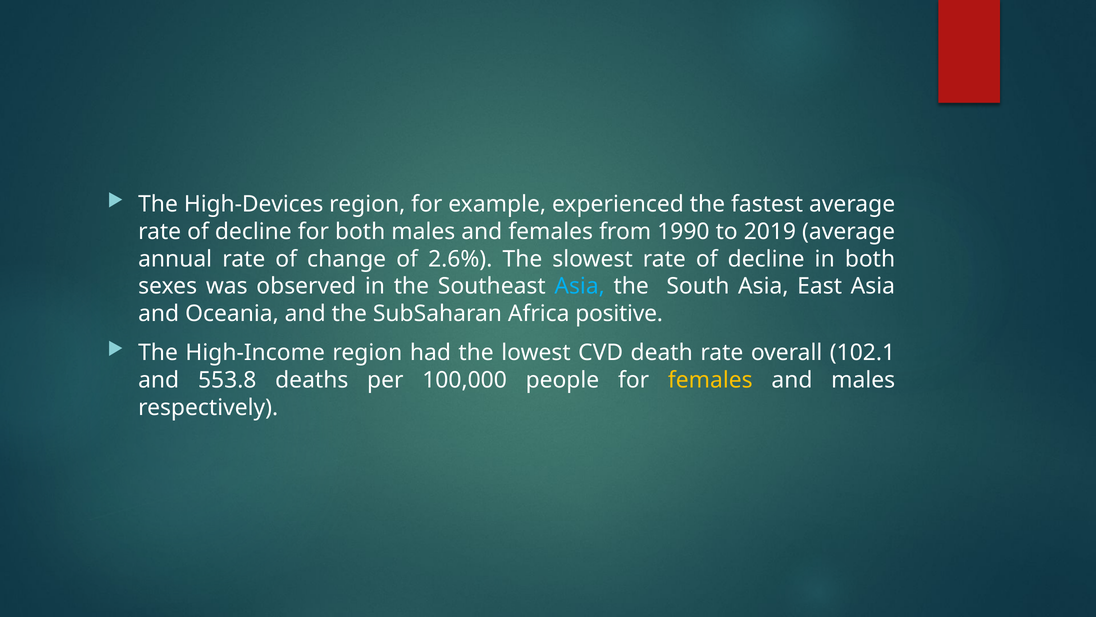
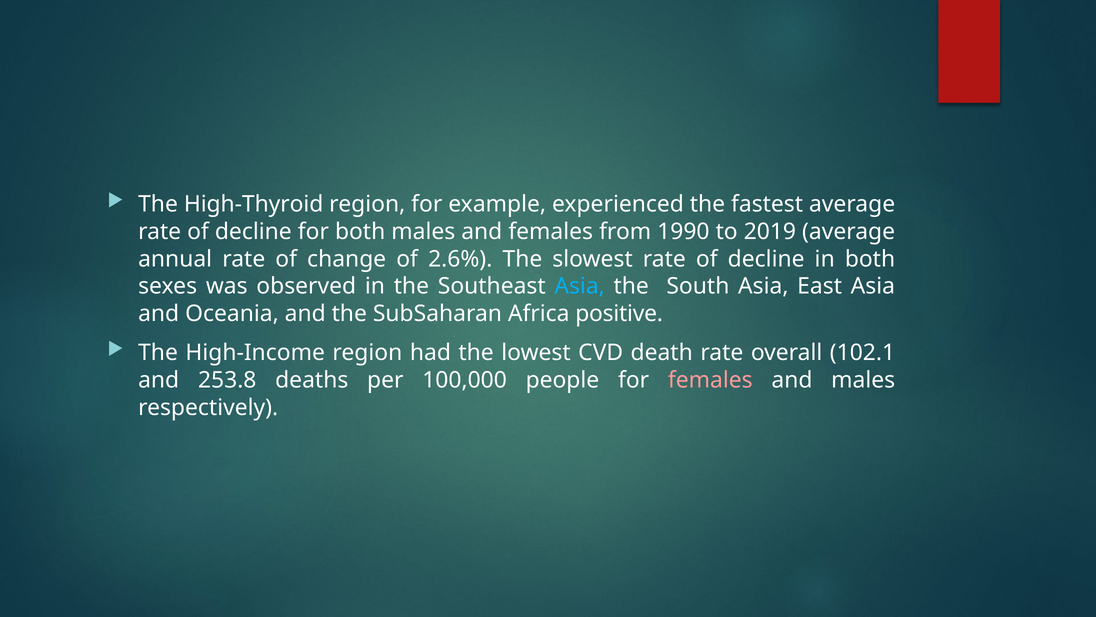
High-Devices: High-Devices -> High-Thyroid (254, 204)
553.8: 553.8 -> 253.8 (227, 380)
females colour: yellow -> pink (710, 380)
